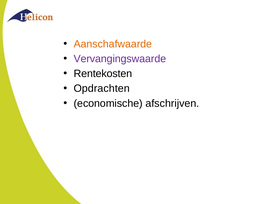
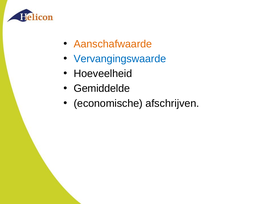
Vervangingswaarde colour: purple -> blue (120, 59)
Rentekosten: Rentekosten -> Hoeveelheid (103, 73)
Opdrachten: Opdrachten -> Gemiddelde (102, 88)
